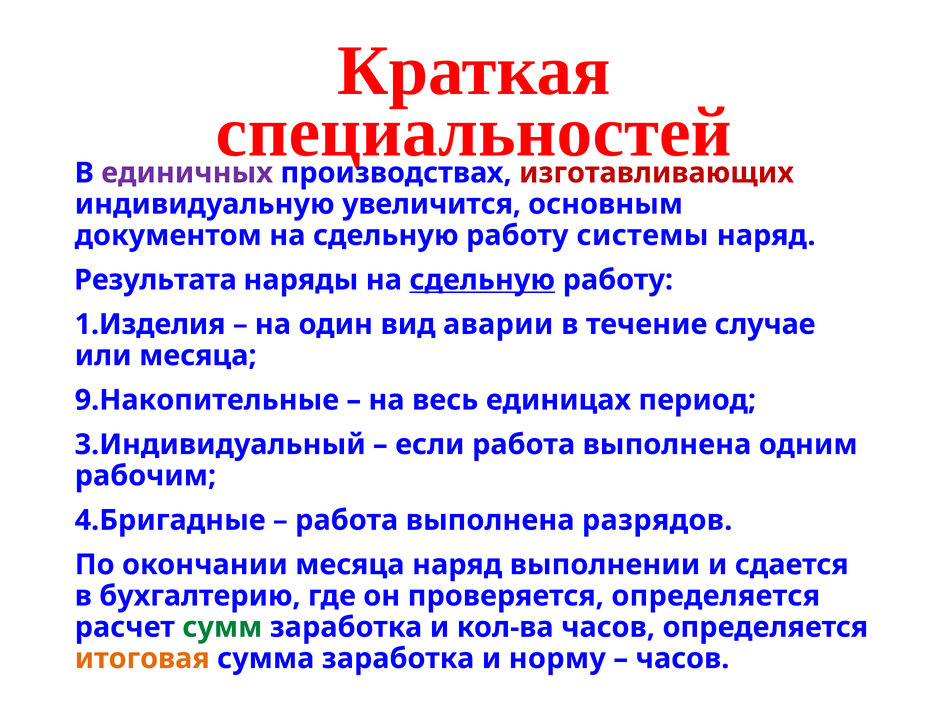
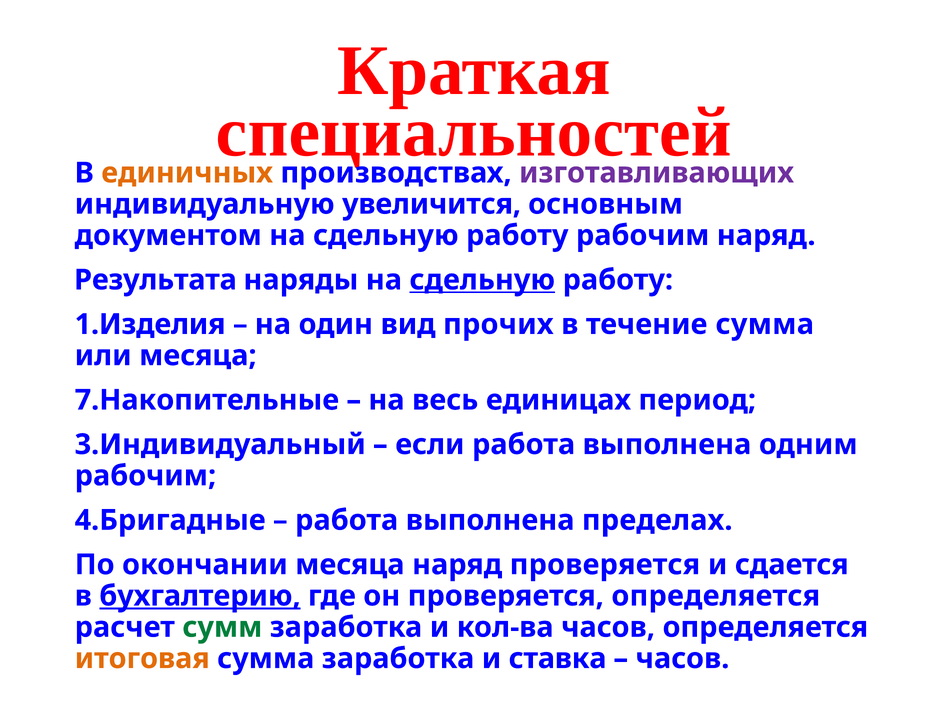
единичных colour: purple -> orange (187, 173)
изготавливающих colour: red -> purple (656, 173)
работу системы: системы -> рабочим (643, 235)
аварии: аварии -> прочих (498, 324)
течение случае: случае -> сумма (765, 324)
9.Накопительные: 9.Накопительные -> 7.Накопительные (207, 400)
разрядов: разрядов -> пределах (657, 520)
наряд выполнении: выполнении -> проверяется (605, 565)
бухгалтерию underline: none -> present (200, 596)
норму: норму -> ставка (558, 659)
